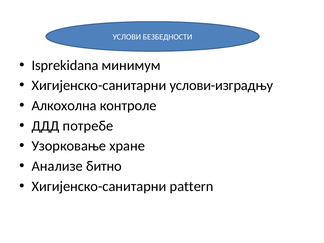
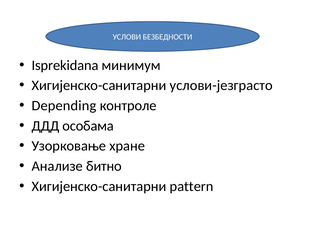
услови-изградњу: услови-изградњу -> услови-језграсто (221, 85)
Алкохолна: Алкохолна -> Depending (64, 106)
потребе: потребе -> особама (88, 126)
